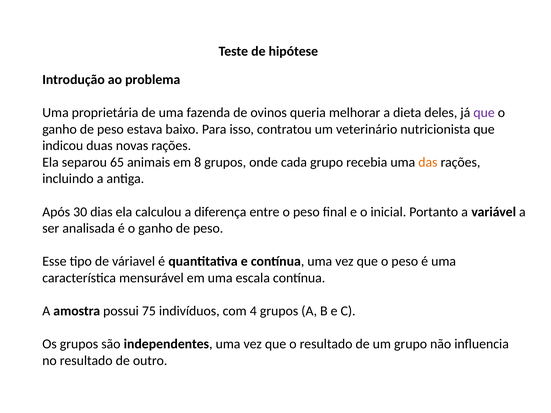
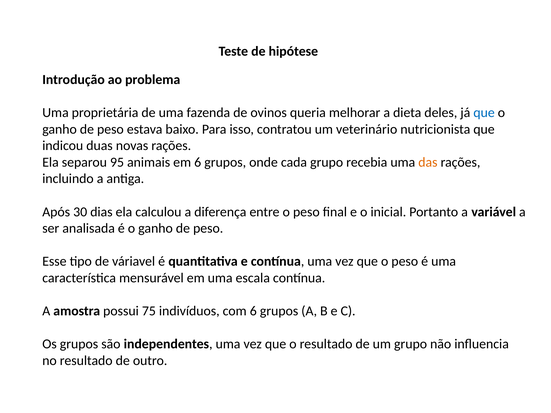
que colour: purple -> blue (484, 113)
65: 65 -> 95 (117, 162)
em 8: 8 -> 6 (198, 162)
com 4: 4 -> 6 (253, 311)
